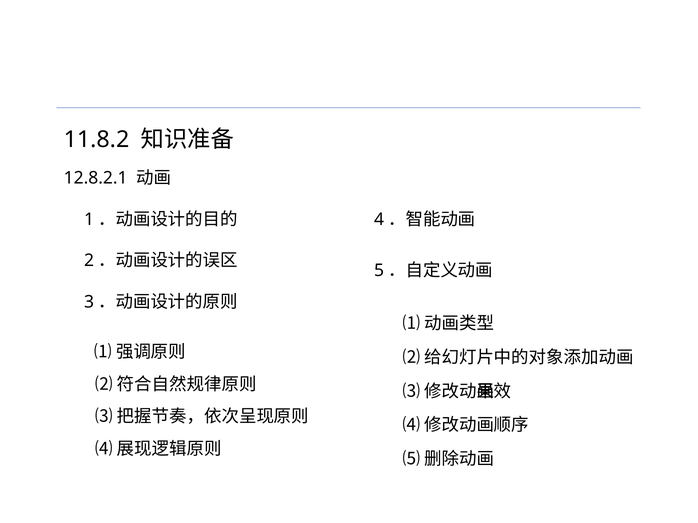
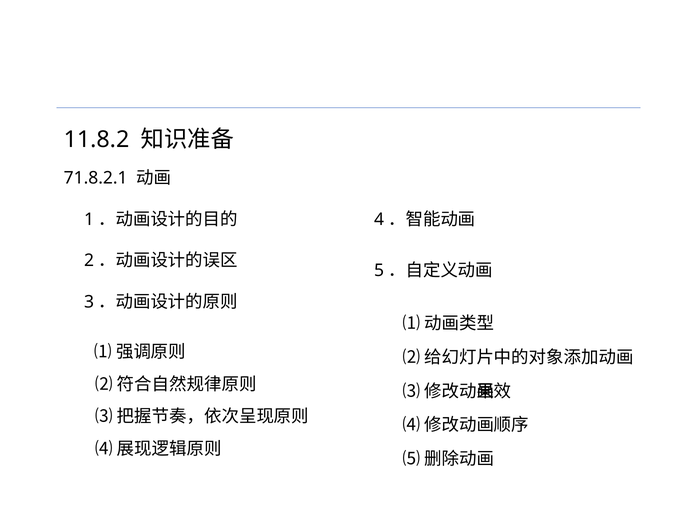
12.8.2.1: 12.8.2.1 -> 71.8.2.1 (96, 178)
